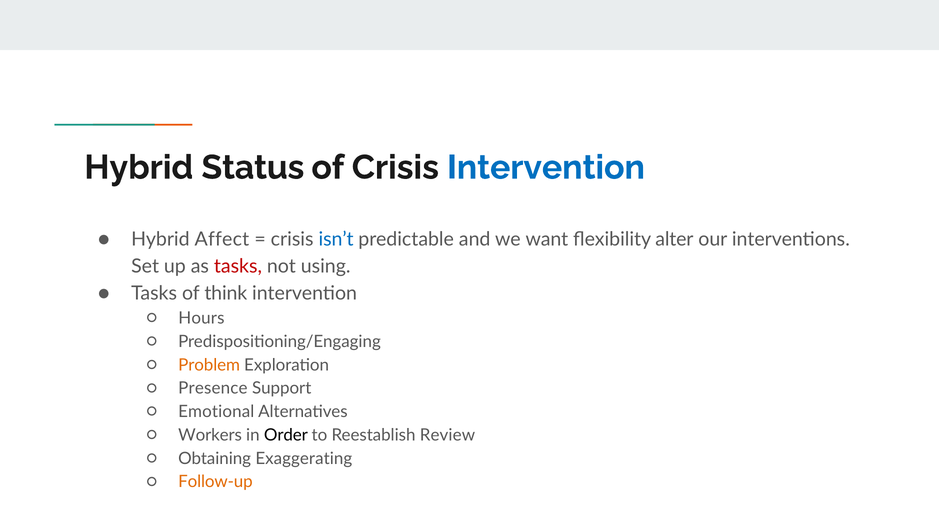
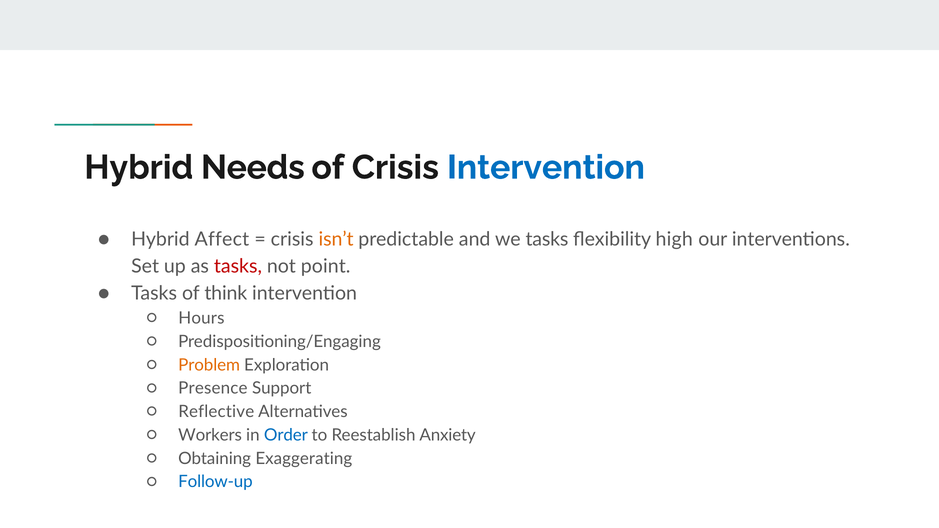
Status: Status -> Needs (253, 168)
isn’t colour: blue -> orange (336, 239)
we want: want -> tasks (547, 239)
alter: alter -> high (674, 239)
using: using -> point (326, 266)
Emotional: Emotional -> Reflective (216, 412)
Order colour: black -> blue (286, 435)
Review: Review -> Anxiety (448, 435)
Follow-up colour: orange -> blue (215, 482)
